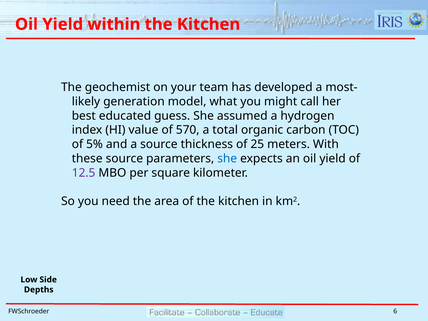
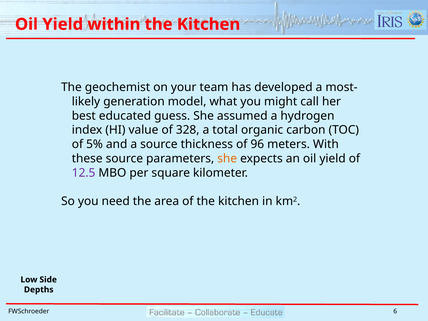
570: 570 -> 328 (188, 130)
25: 25 -> 96 (257, 144)
she colour: blue -> orange (227, 159)
